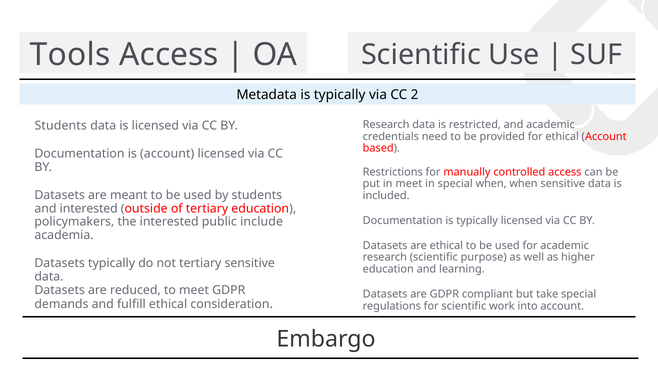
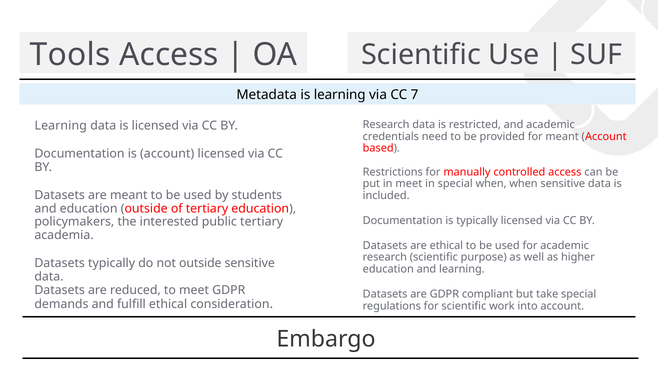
Metadata is typically: typically -> learning (340, 95)
2: 2 -> 7 (415, 95)
Students: Students -> Learning (61, 126)
for ethical: ethical -> meant (562, 136)
and interested: interested -> education (89, 209)
public include: include -> tertiary (262, 222)
not tertiary: tertiary -> outside (200, 263)
